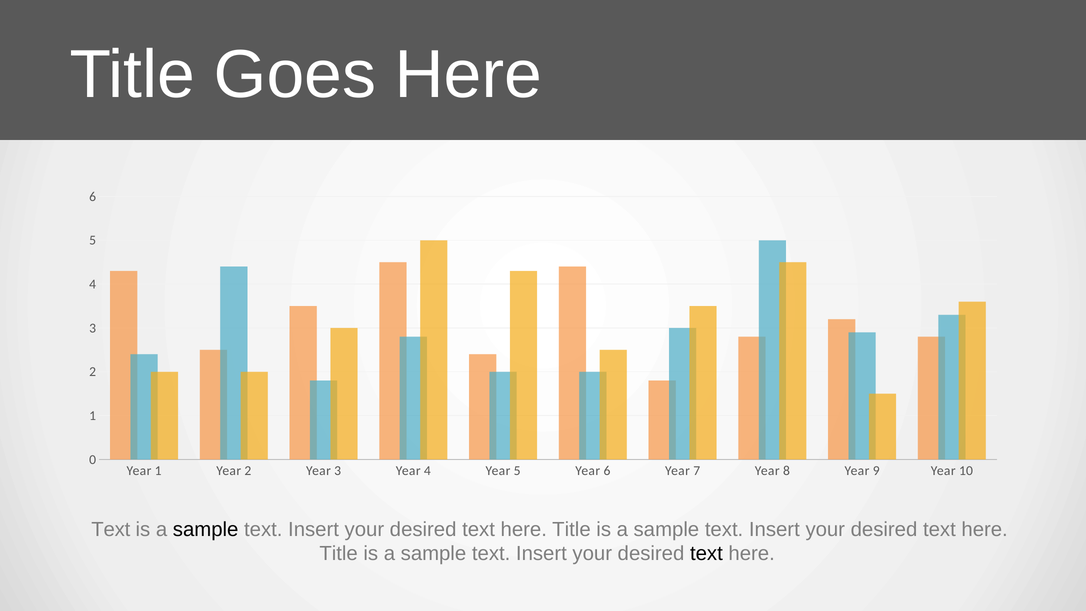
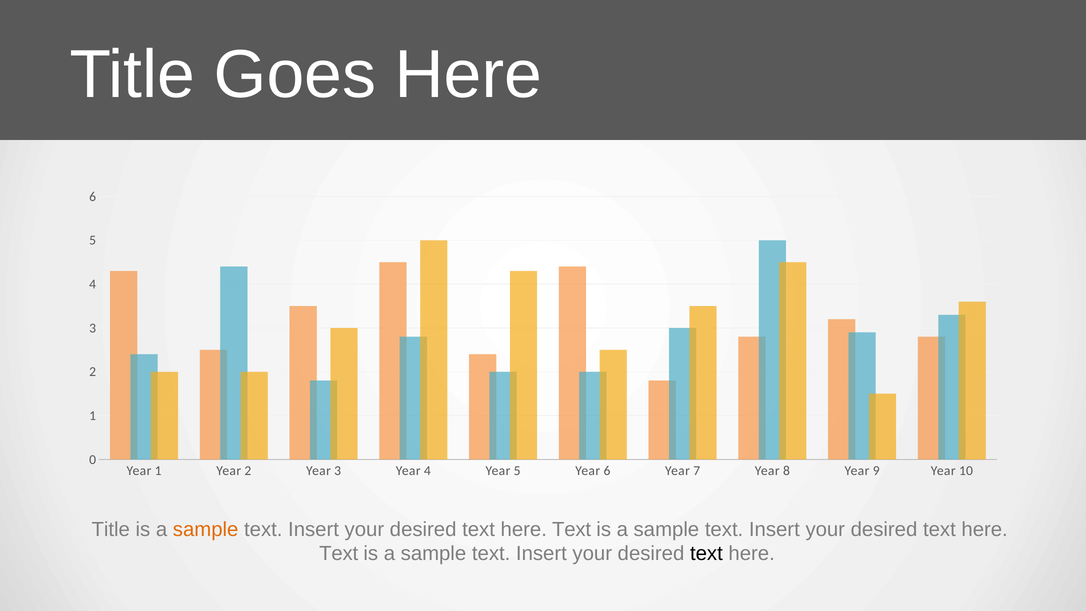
Text: Text -> Title (111, 529)
sample colour: black -> orange (206, 529)
Title: Title -> Text (572, 529)
Title: Title -> Text (339, 554)
